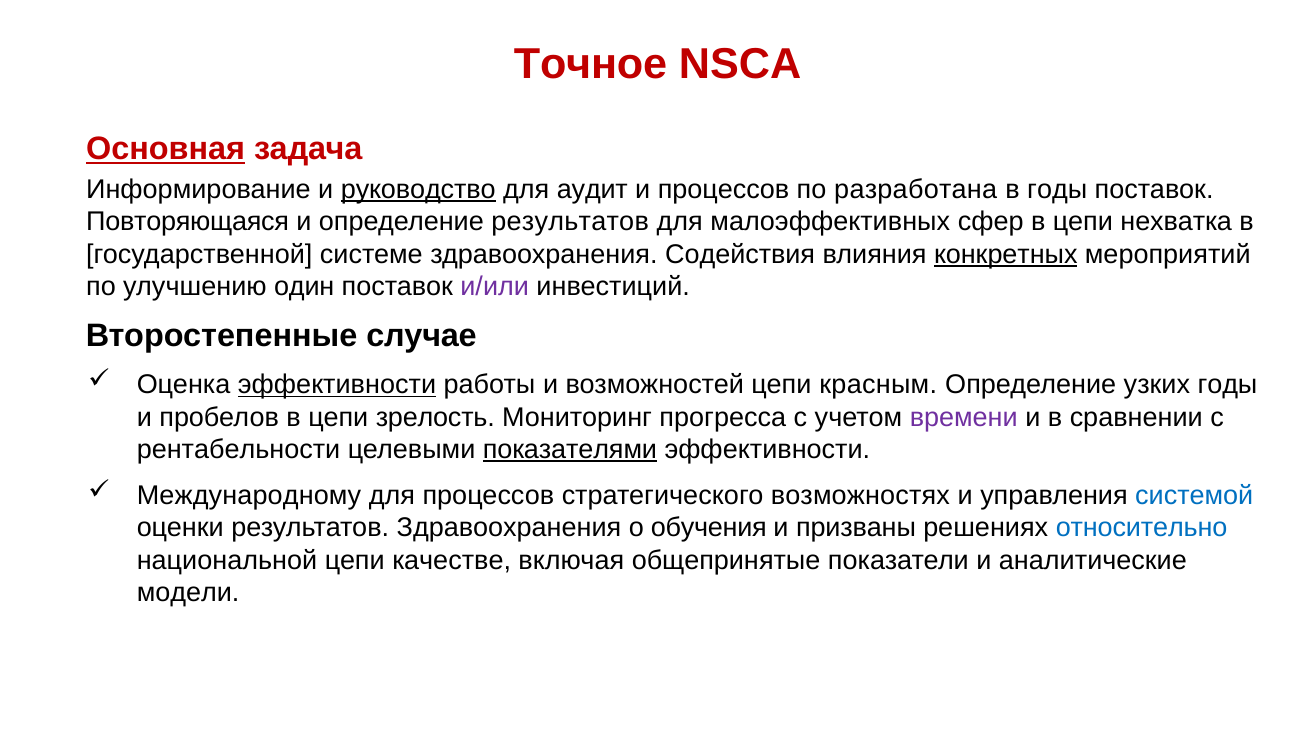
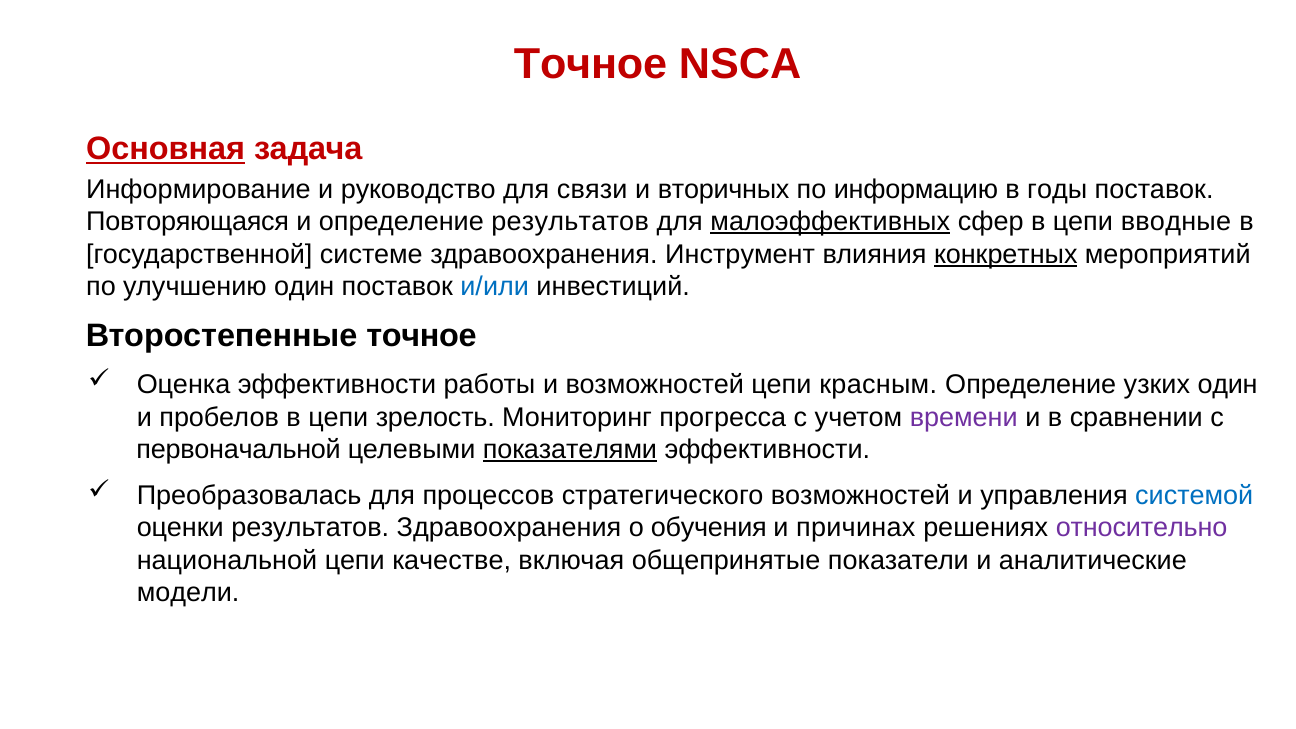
руководство underline: present -> none (418, 189)
аудит: аудит -> связи (592, 189)
и процессов: процессов -> вторичных (724, 189)
разработана: разработана -> информацию (916, 189)
малоэффективных underline: none -> present (830, 222)
нехватка: нехватка -> вводные (1176, 222)
Содействия: Содействия -> Инструмент (740, 254)
и/или colour: purple -> blue (495, 287)
Второстепенные случае: случае -> точное (421, 336)
эффективности underline: present -> none (337, 385)
узких годы: годы -> один (1228, 385)
рентабельности: рентабельности -> первоначальной (239, 450)
Международному: Международному -> Преобразовалась (249, 496)
стратегического возможностях: возможностях -> возможностей (860, 496)
призваны: призваны -> причинах (856, 528)
относительно colour: blue -> purple (1142, 528)
